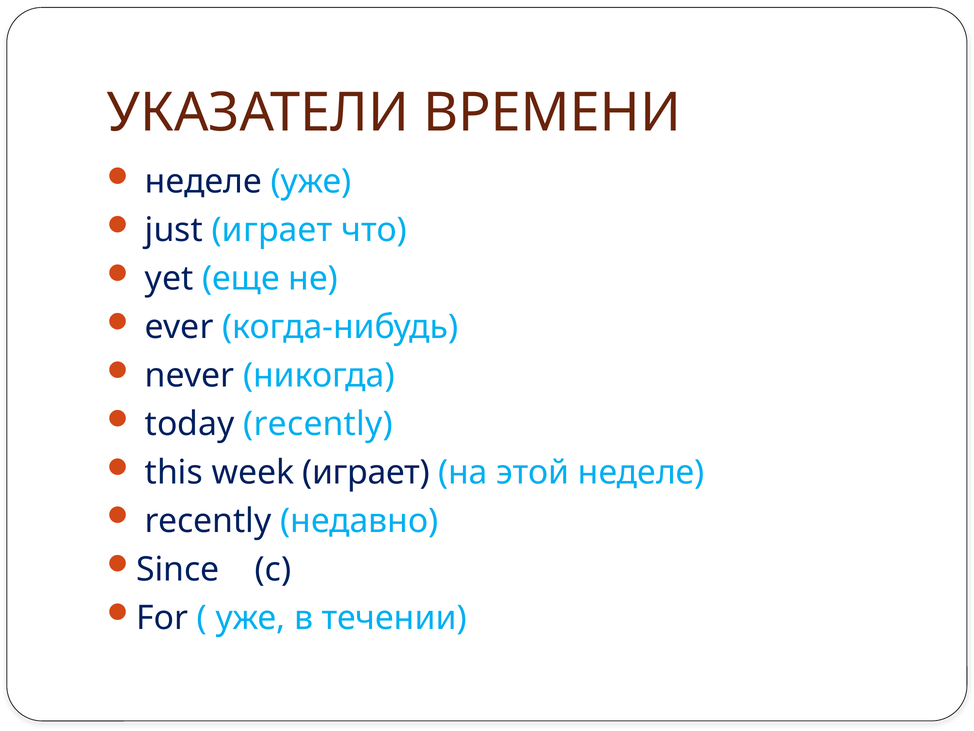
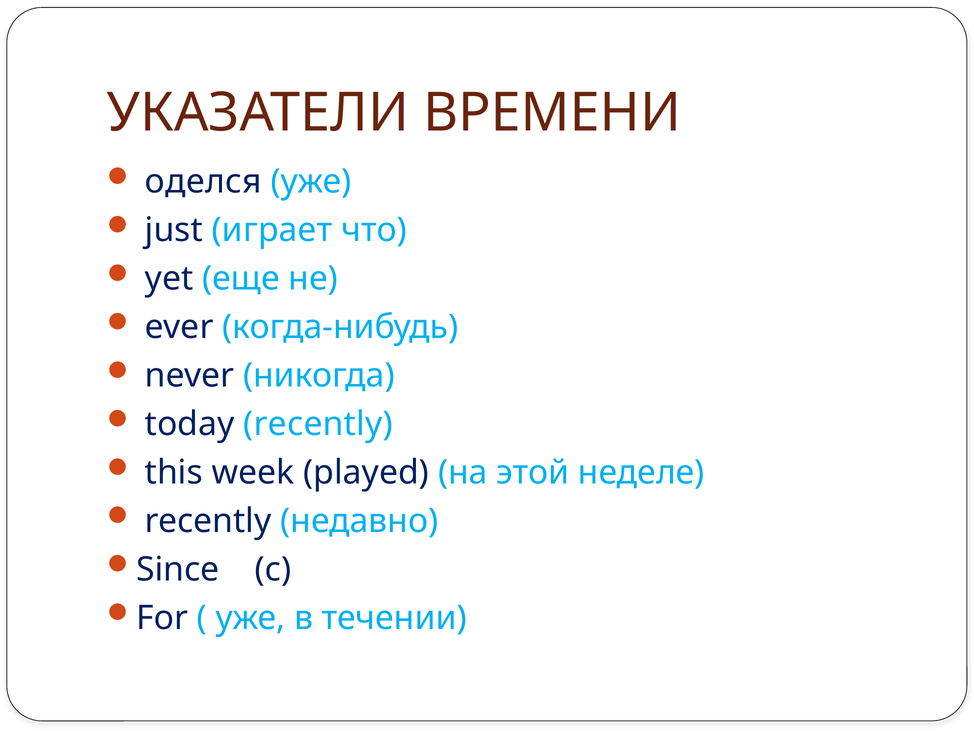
неделе: неделе -> оделся (203, 182)
week играет: играет -> played (366, 472)
